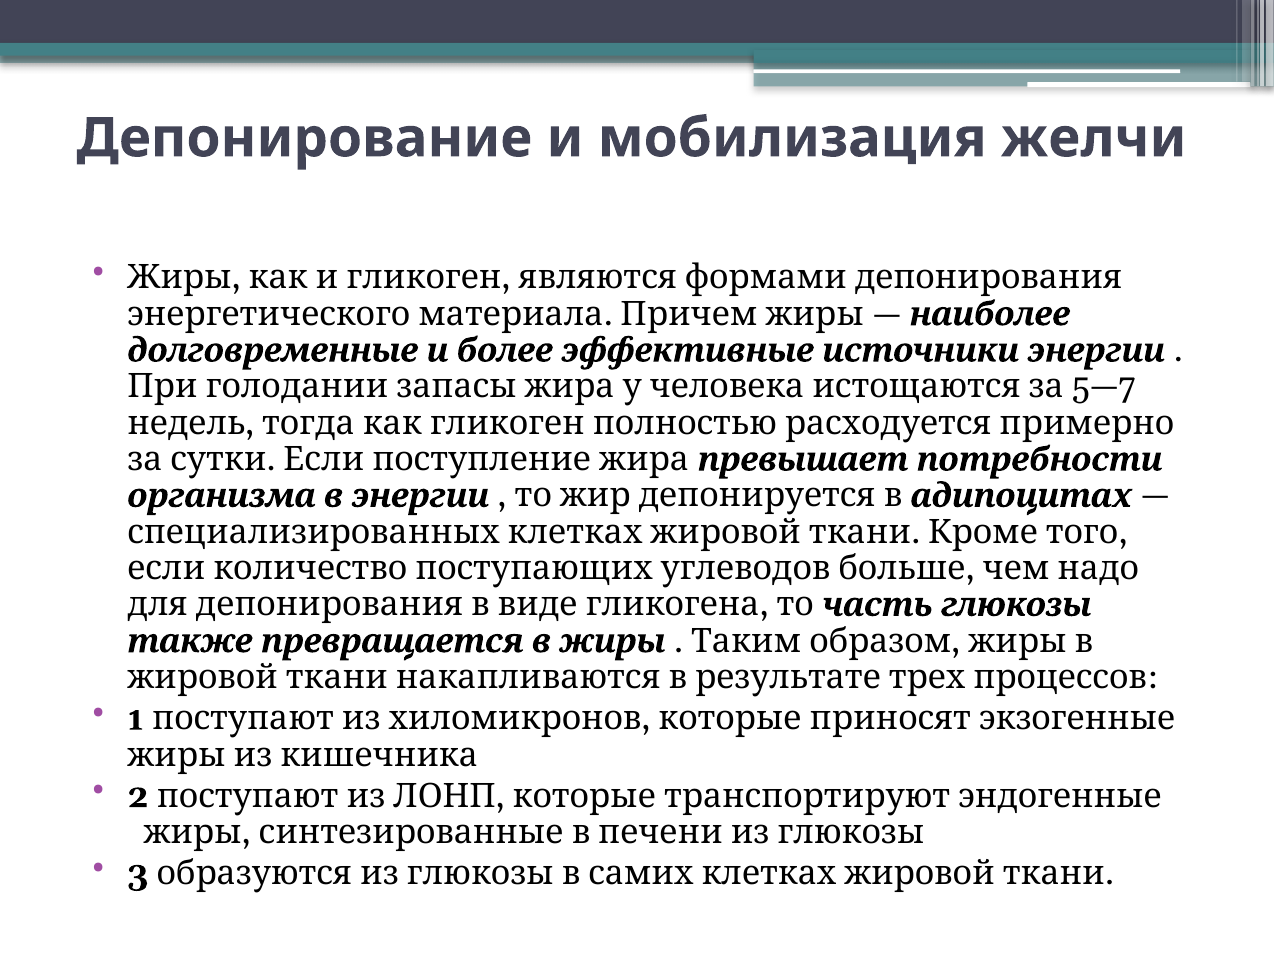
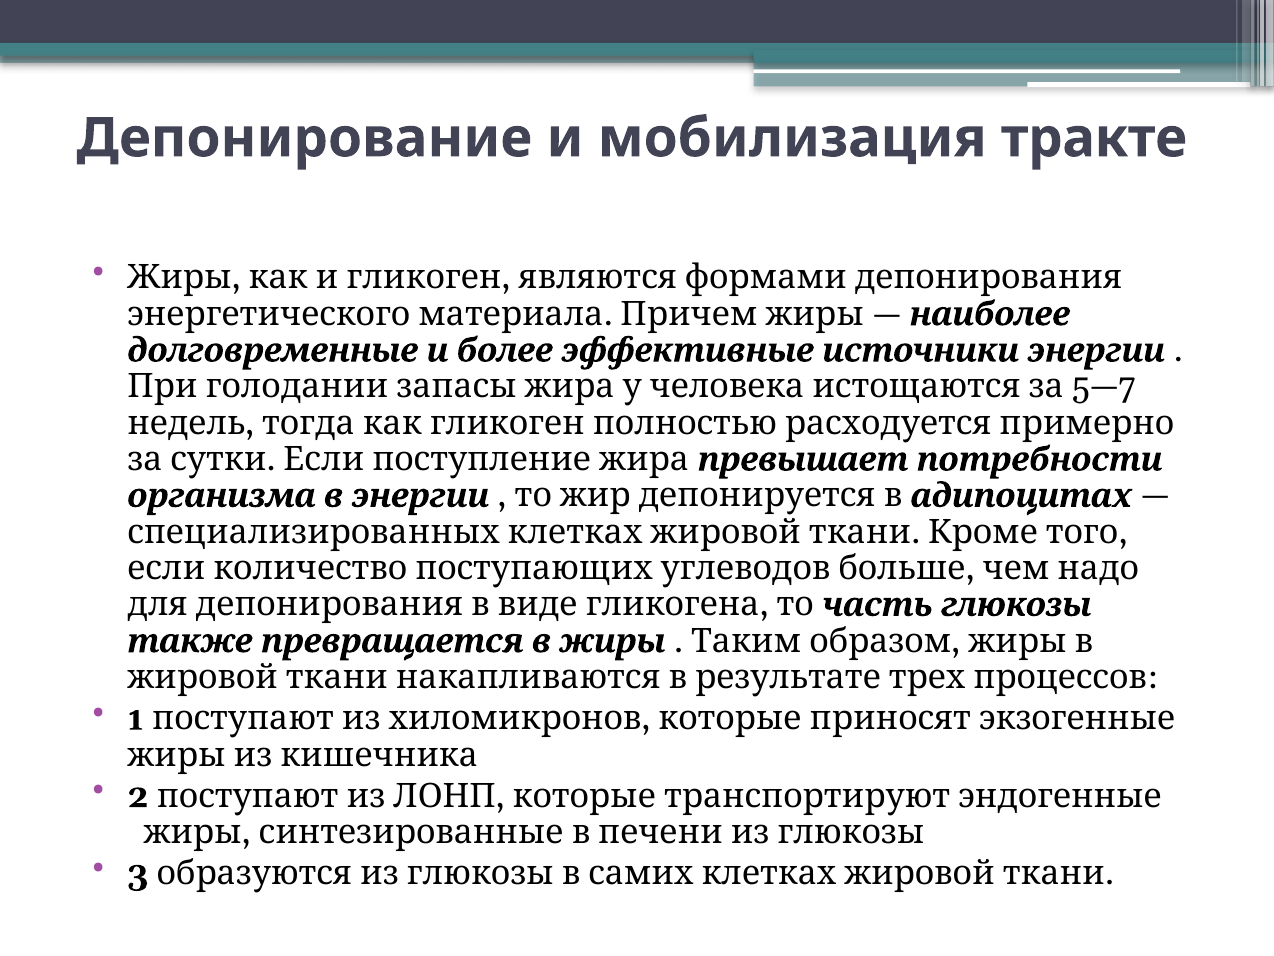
желчи: желчи -> тракте (1094, 138)
